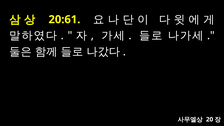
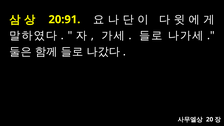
20:61: 20:61 -> 20:91 (64, 20)
